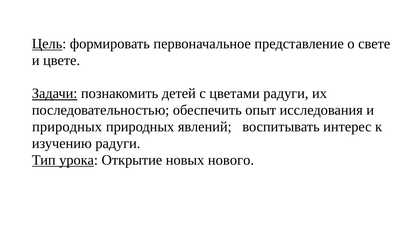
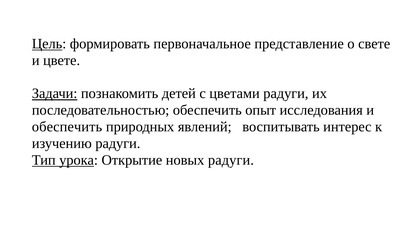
природных: природных -> обеспечить (67, 127)
новых нового: нового -> радуги (231, 160)
